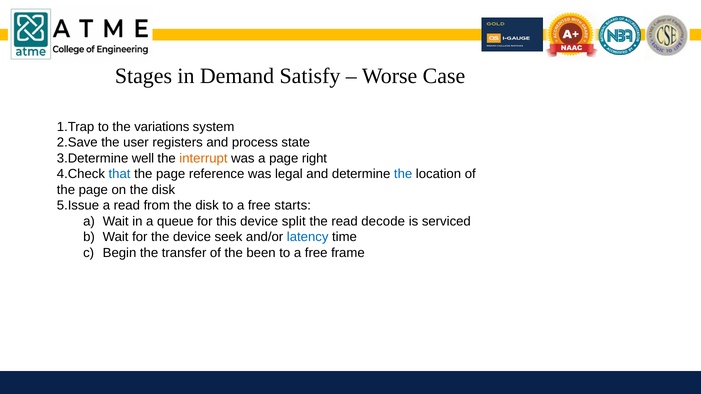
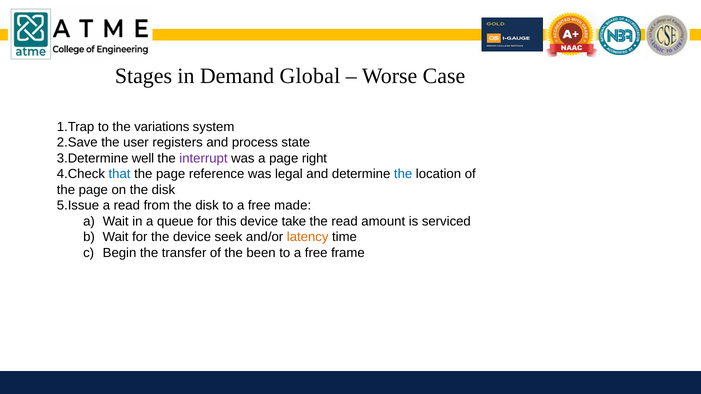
Satisfy: Satisfy -> Global (310, 76)
interrupt colour: orange -> purple (203, 158)
starts: starts -> made (293, 206)
split: split -> take (294, 221)
decode: decode -> amount (383, 221)
latency colour: blue -> orange (308, 237)
